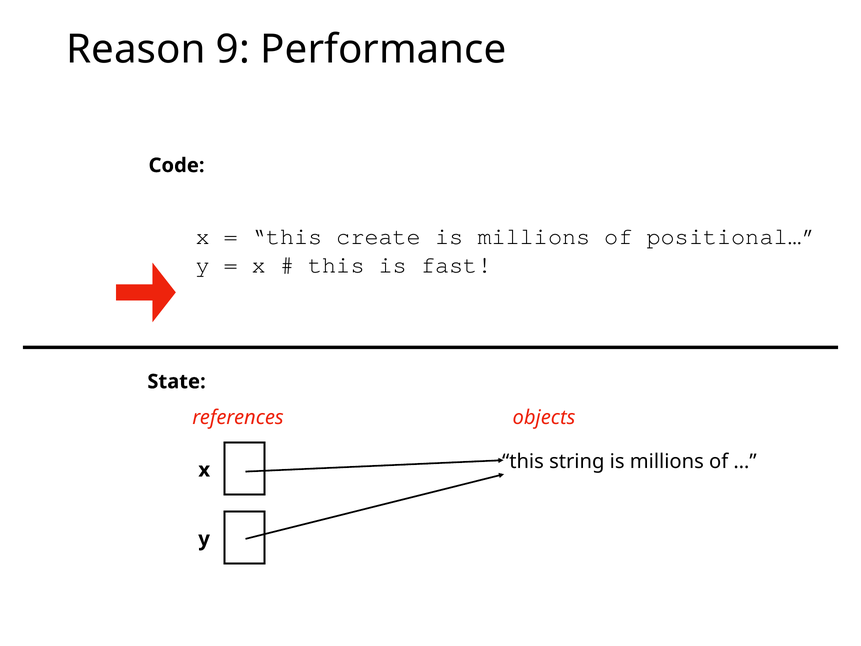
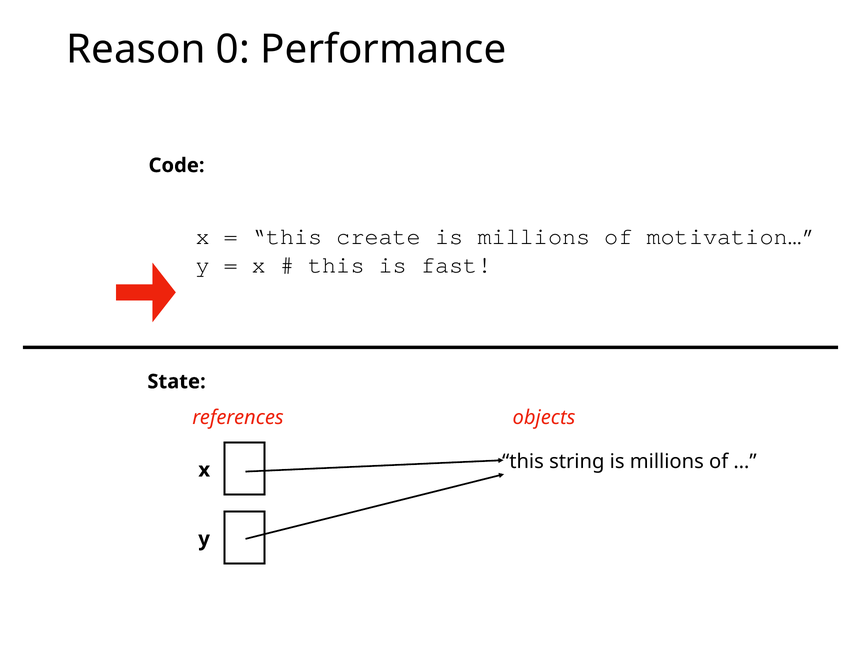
9: 9 -> 0 (233, 50)
positional…: positional… -> motivation… (731, 236)
